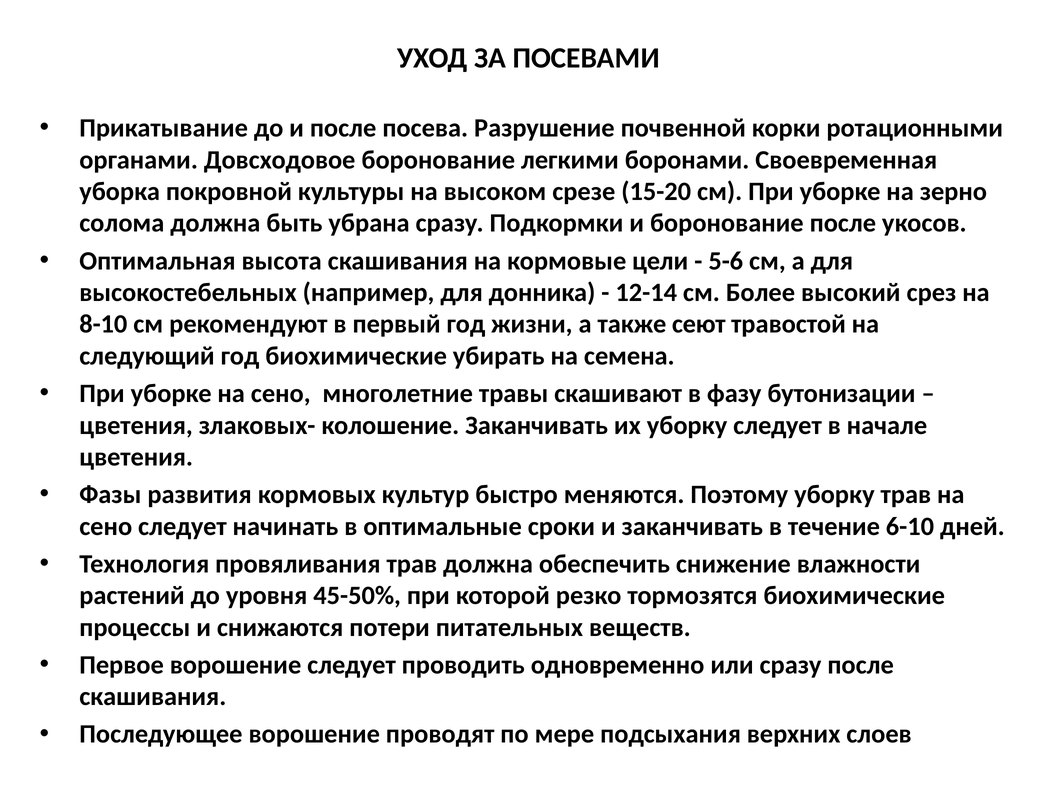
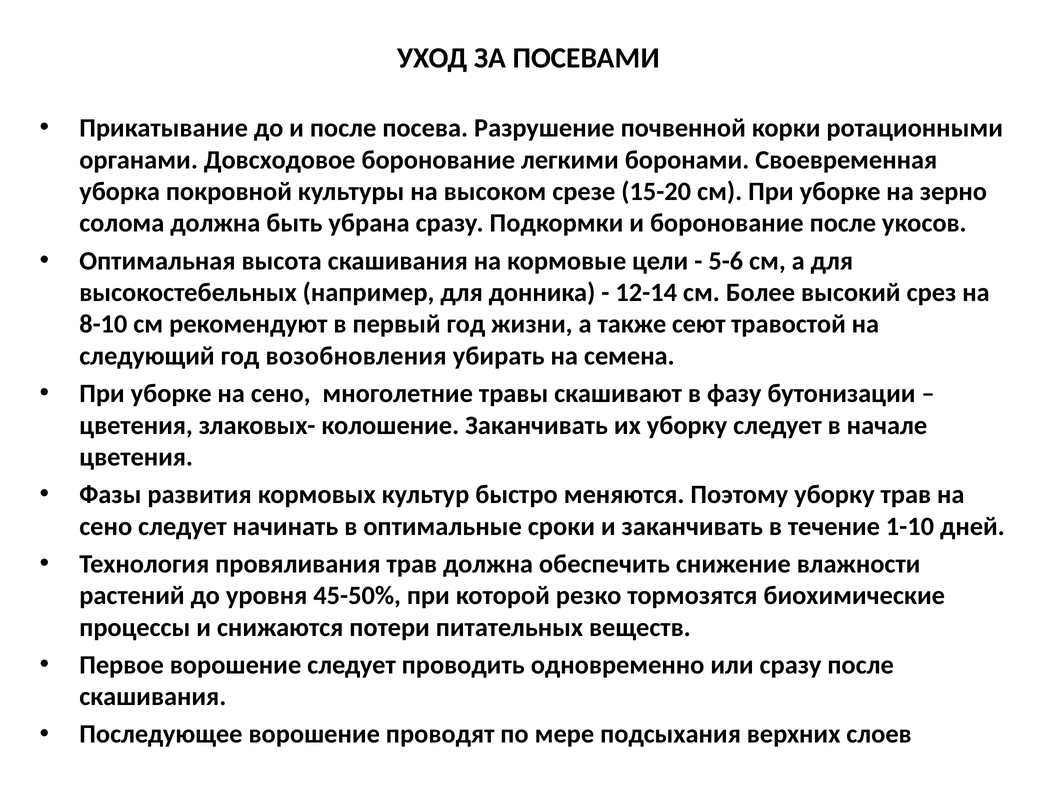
год биохимические: биохимические -> возобновления (356, 356)
6-10: 6-10 -> 1-10 (910, 526)
